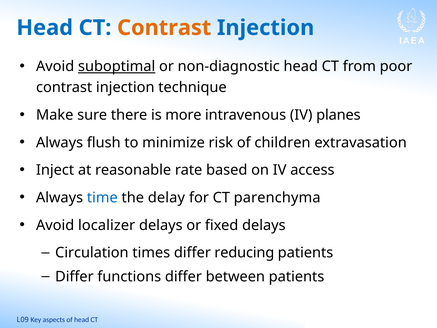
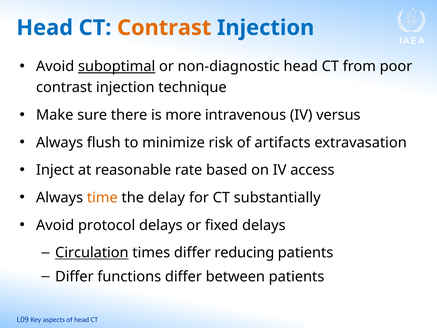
planes: planes -> versus (338, 115)
children: children -> artifacts (283, 142)
time colour: blue -> orange (102, 198)
parenchyma: parenchyma -> substantially (277, 198)
localizer: localizer -> protocol (107, 225)
Circulation underline: none -> present (92, 253)
